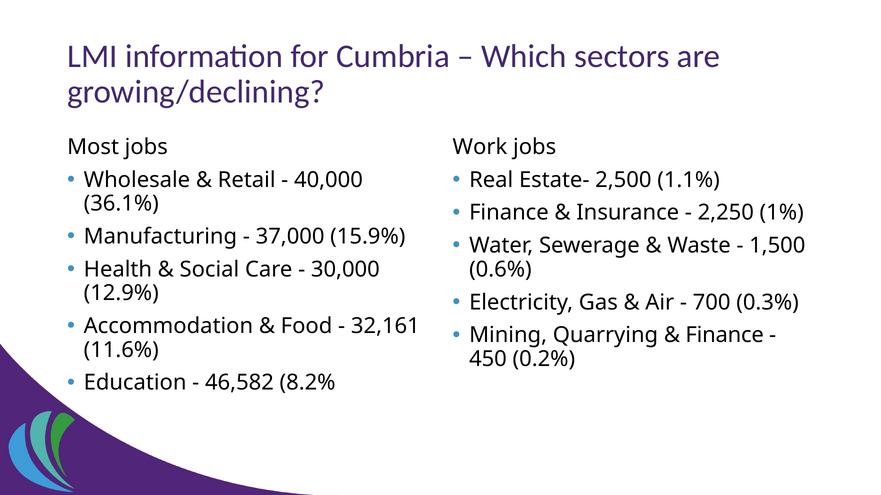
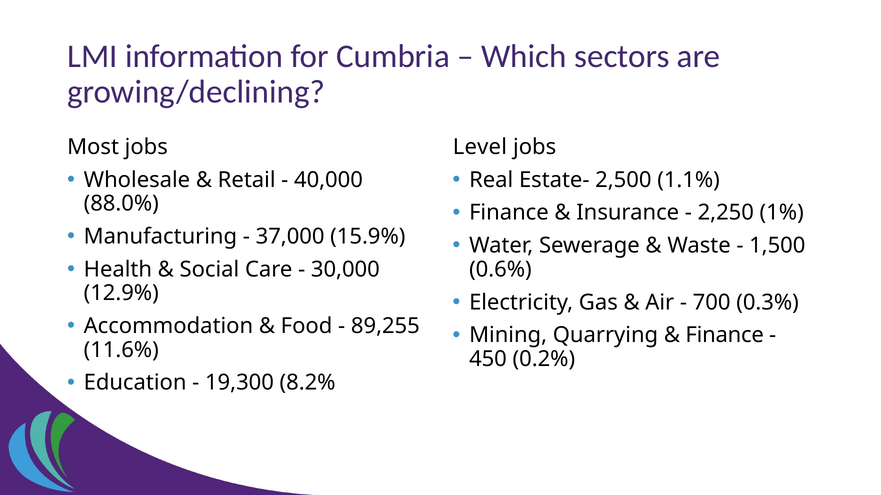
Work: Work -> Level (480, 147)
36.1%: 36.1% -> 88.0% (121, 204)
32,161: 32,161 -> 89,255 (385, 326)
46,582: 46,582 -> 19,300 (239, 383)
